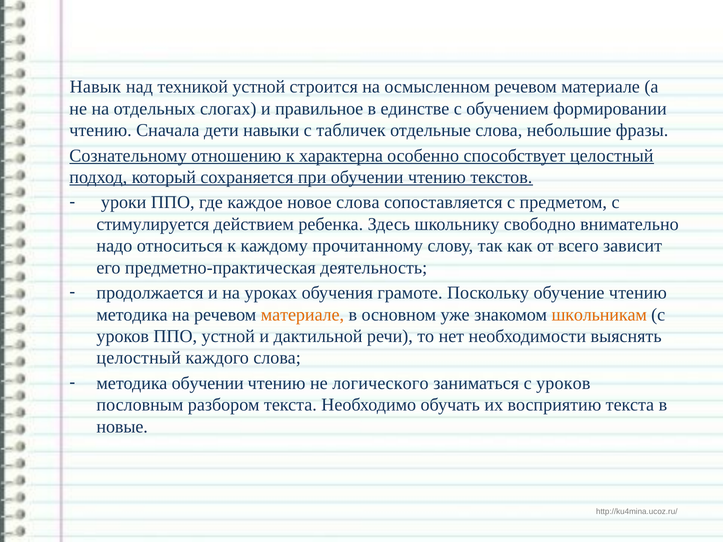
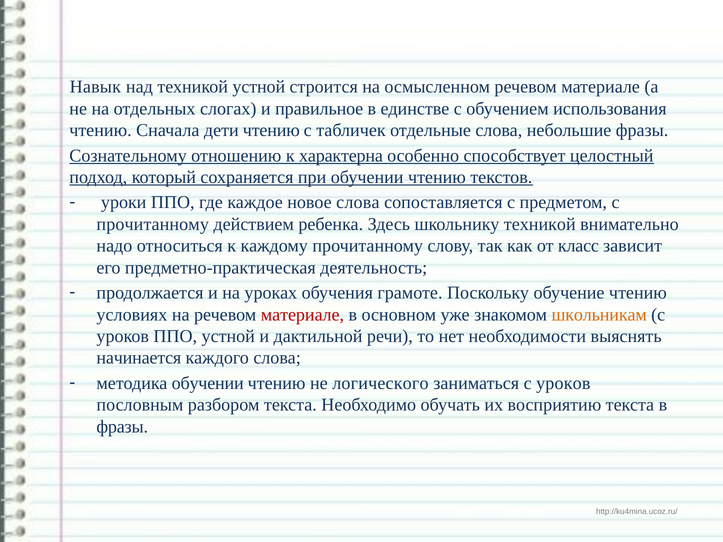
формировании: формировании -> использования (610, 109)
дети навыки: навыки -> чтению (271, 130)
стимулируется: стимулируется -> прочитанному (153, 224)
школьнику свободно: свободно -> техникой (540, 224)
всего: всего -> класс (578, 246)
методика: методика -> условиях (132, 315)
материале colour: orange -> red (302, 315)
целостный: целостный -> начинается (139, 358)
новые: новые -> фразы (122, 427)
